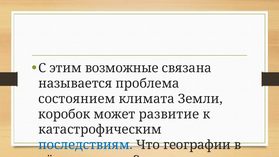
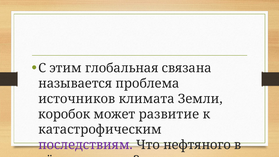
возможные: возможные -> глобальная (122, 68)
состоянием: состоянием -> источников (77, 99)
последствиям colour: blue -> purple (86, 145)
географии: географии -> нефтяного (197, 145)
